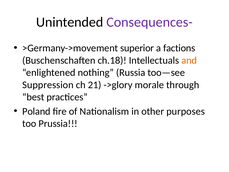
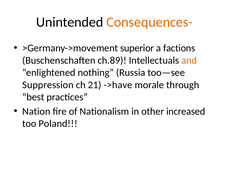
Consequences- colour: purple -> orange (150, 22)
ch.18: ch.18 -> ch.89 (112, 60)
->glory: ->glory -> ->have (118, 85)
Poland: Poland -> Nation (36, 111)
purposes: purposes -> increased (186, 111)
Prussia: Prussia -> Poland (58, 123)
